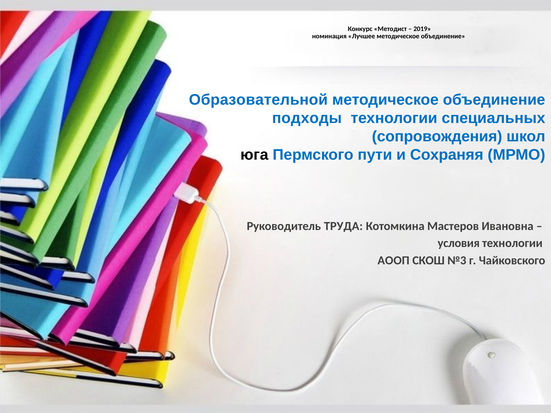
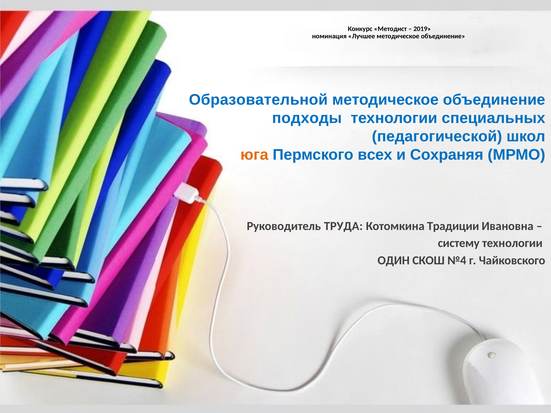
сопровождения: сопровождения -> педагогической (437, 137)
юга colour: black -> orange (254, 155)
пути: пути -> всех (375, 155)
Мастеров: Мастеров -> Традиции (453, 226)
условия: условия -> систему (459, 243)
АООП: АООП -> ОДИН (394, 260)
№3: №3 -> №4 (457, 260)
